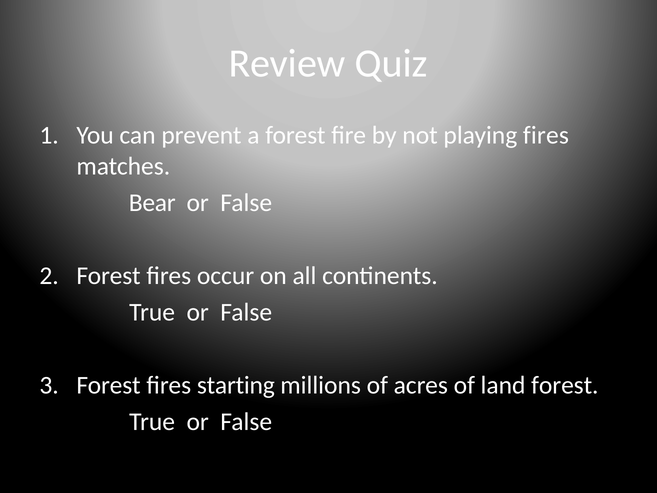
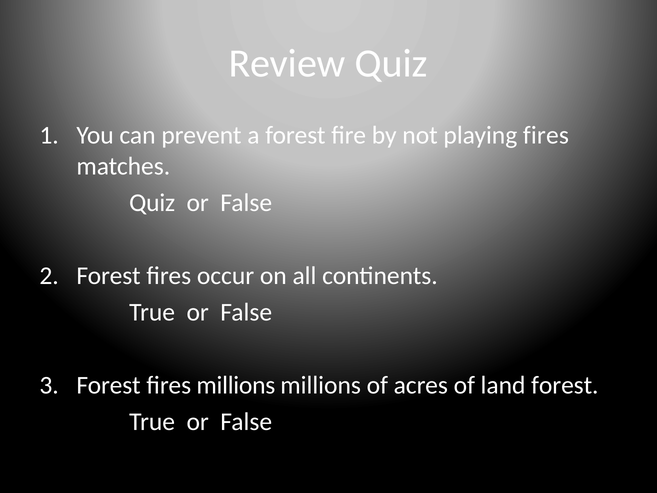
Bear: Bear -> Quiz (152, 203)
fires starting: starting -> millions (236, 385)
